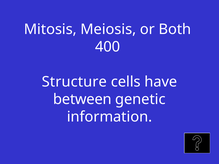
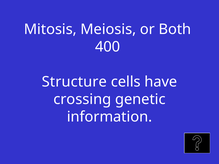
between: between -> crossing (82, 99)
